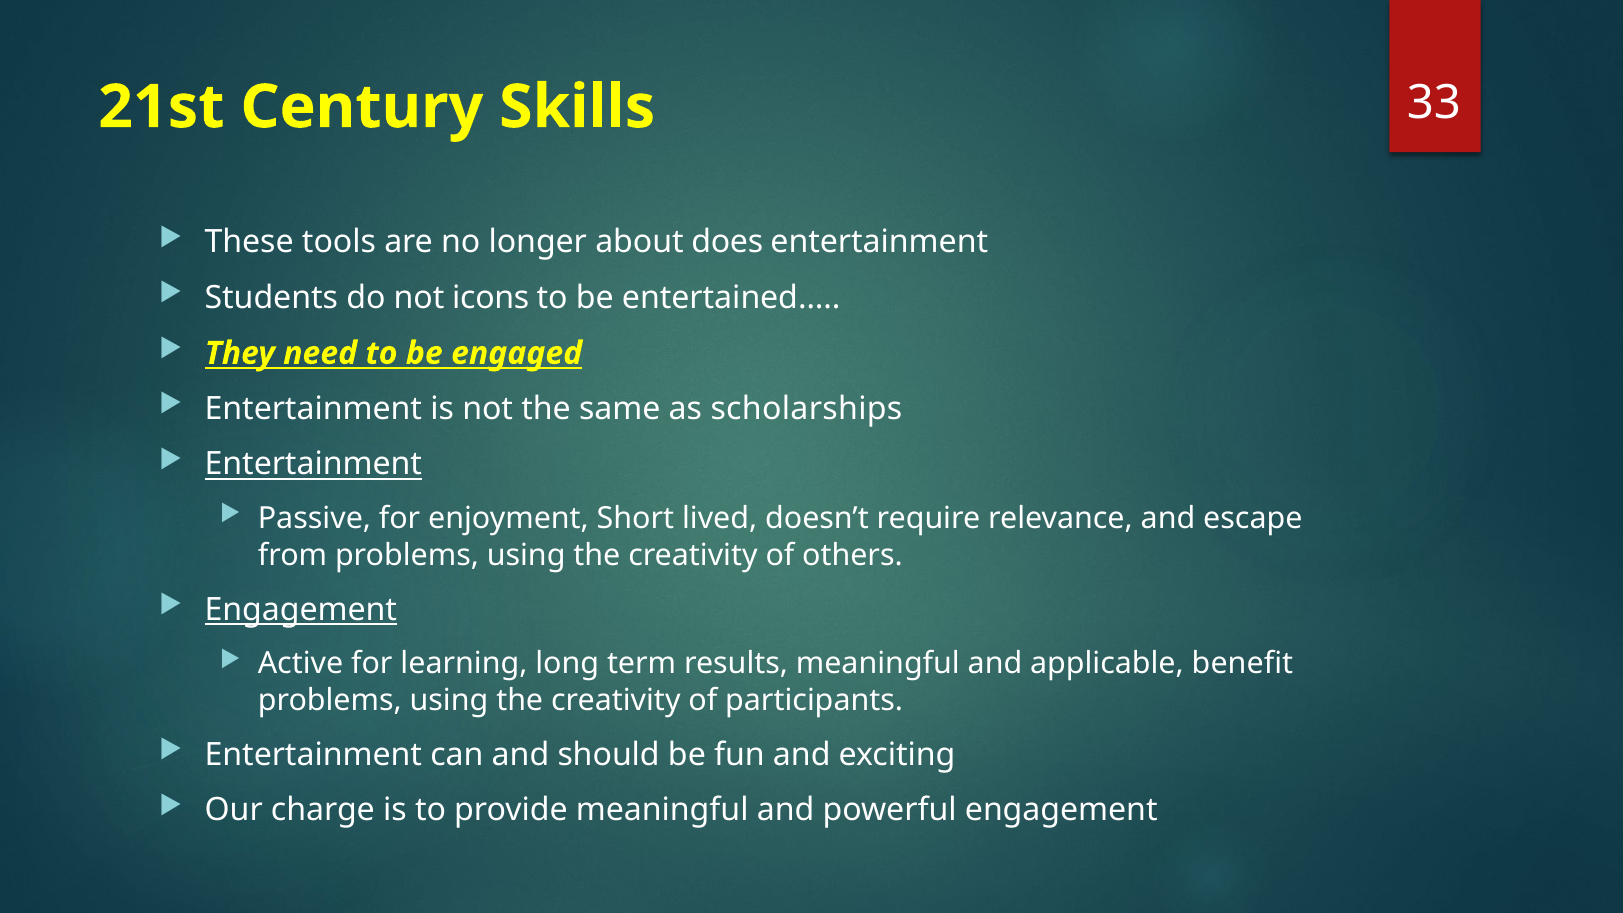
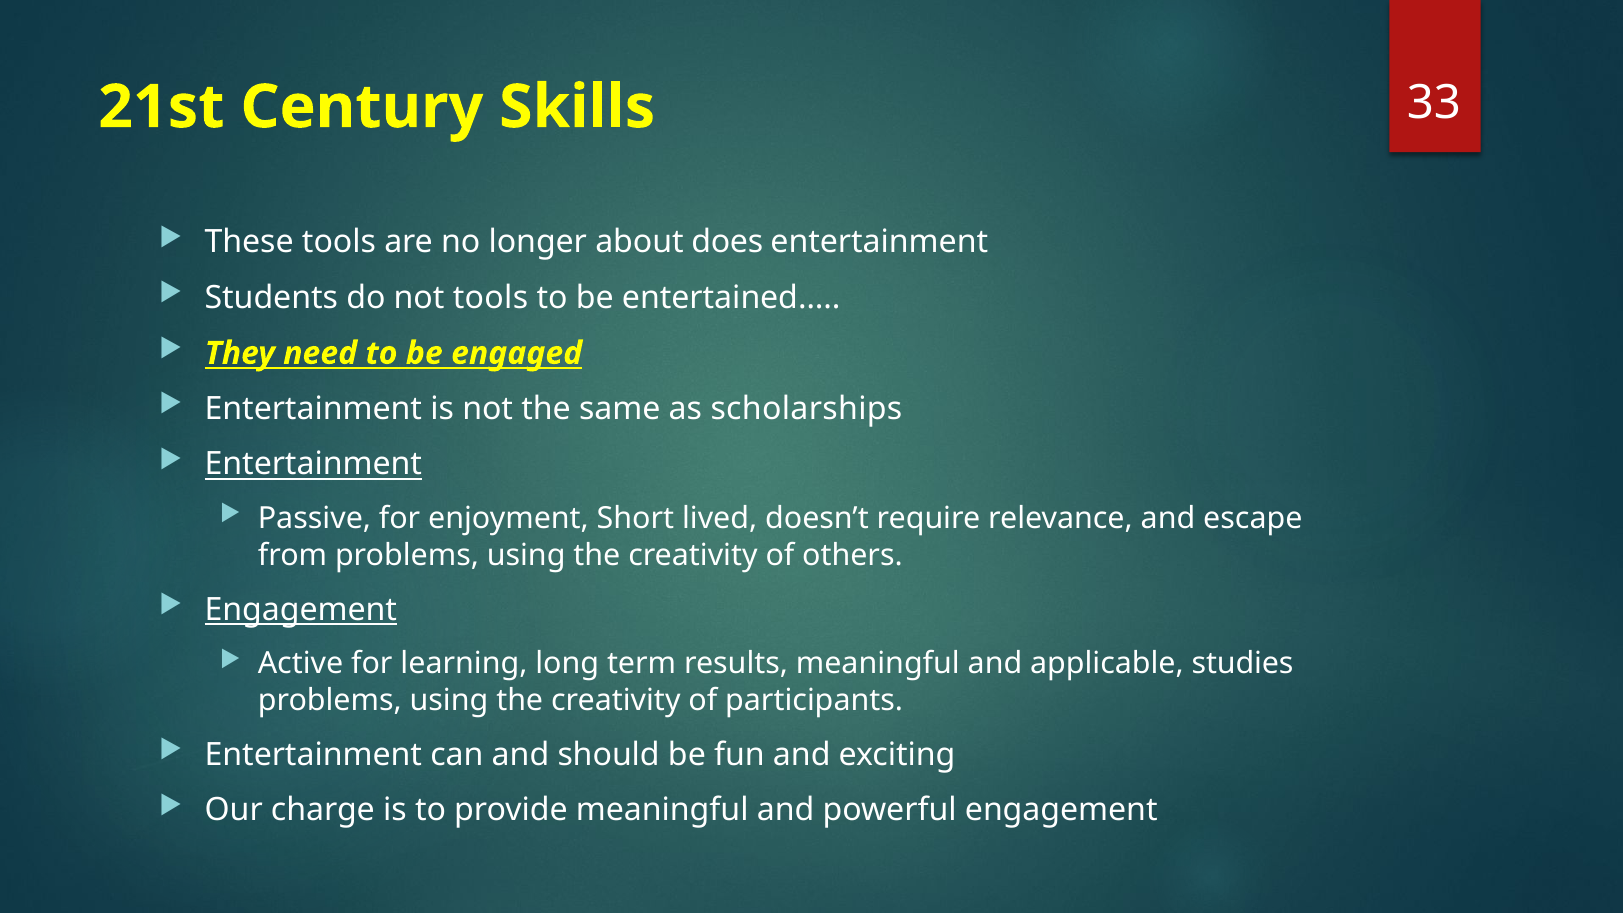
not icons: icons -> tools (490, 298)
benefit: benefit -> studies (1243, 664)
